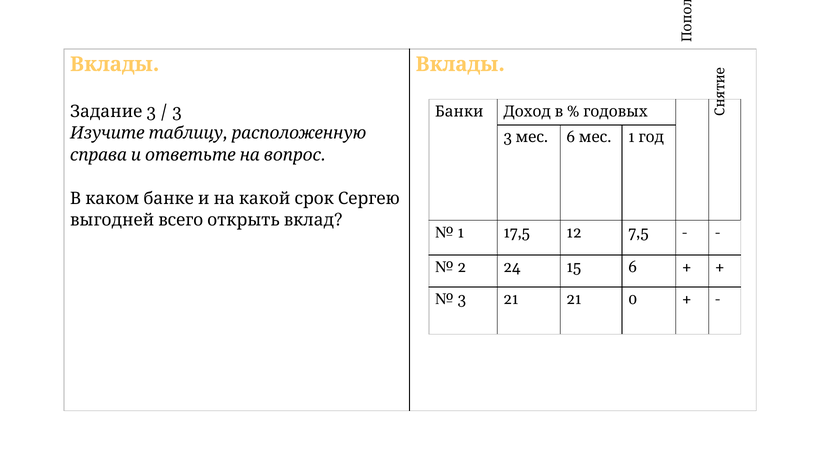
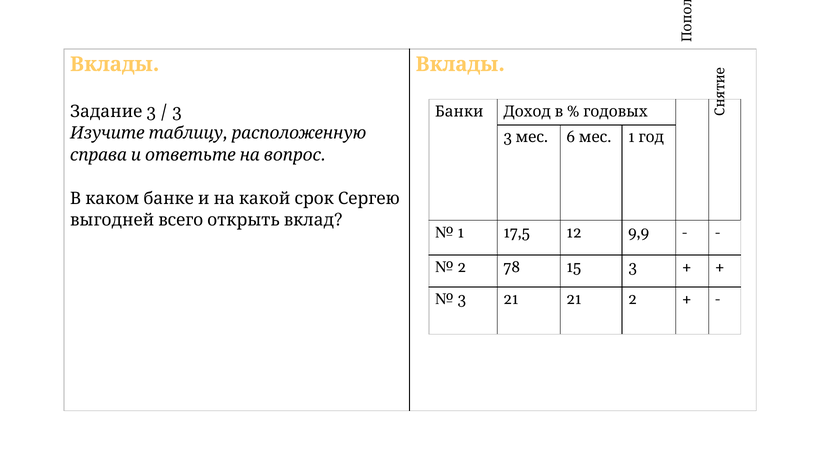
7,5: 7,5 -> 9,9 (639, 232)
24: 24 -> 78 (512, 267)
15 6: 6 -> 3 (633, 267)
21 0: 0 -> 2 (633, 299)
